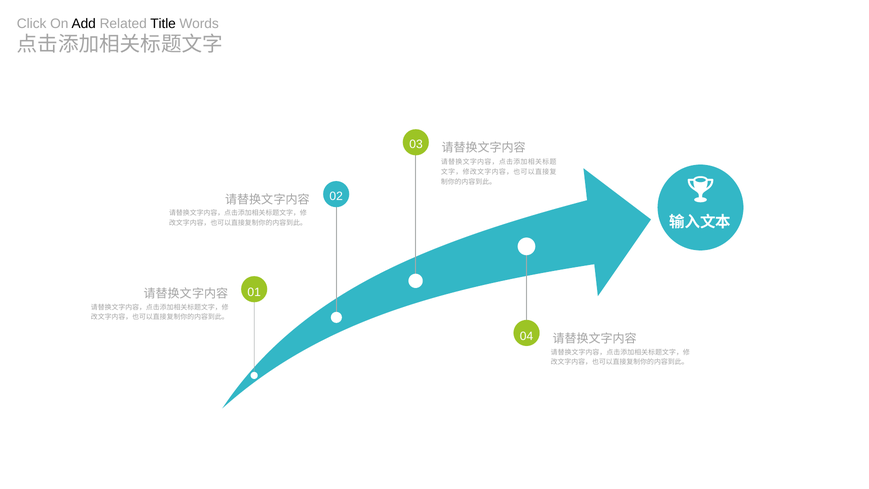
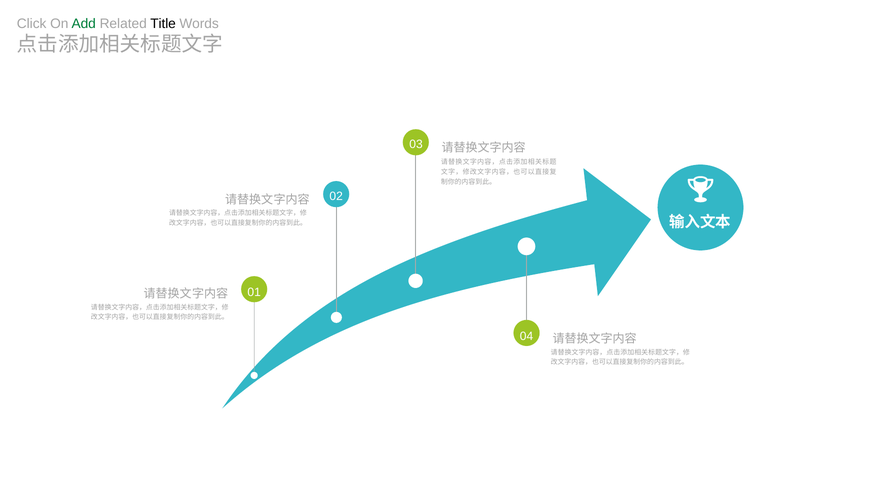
Add colour: black -> green (84, 23)
